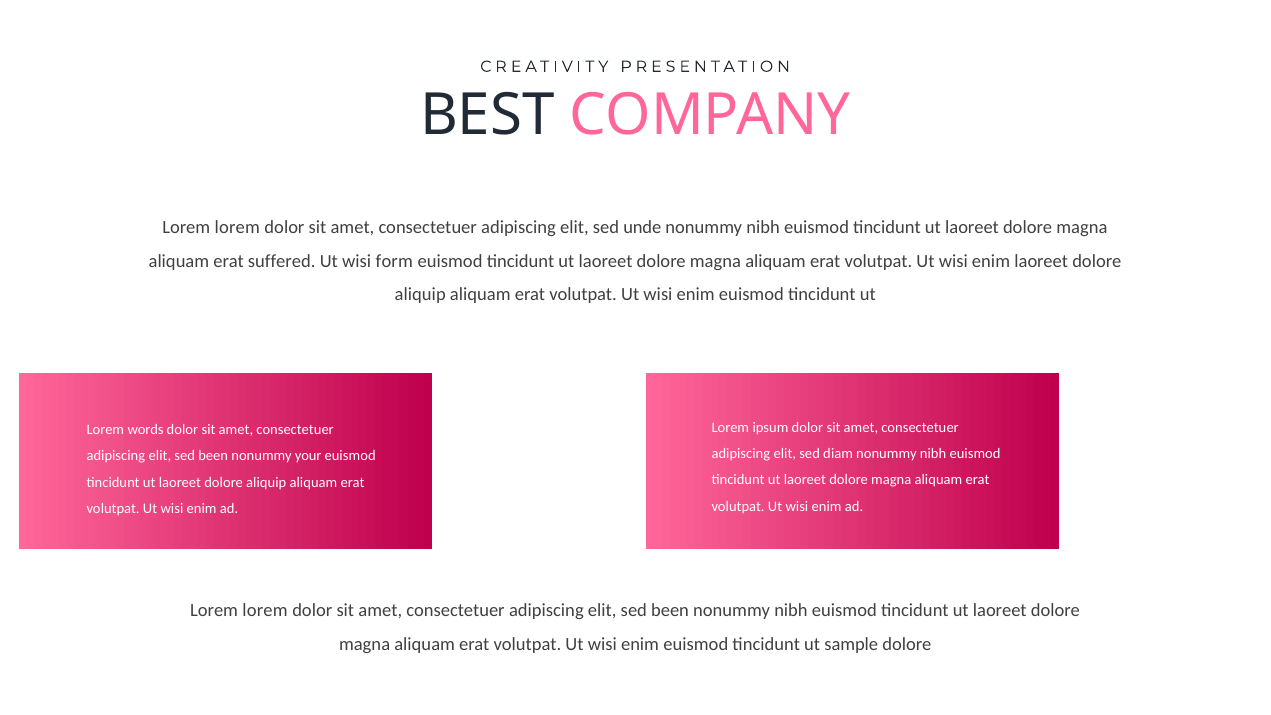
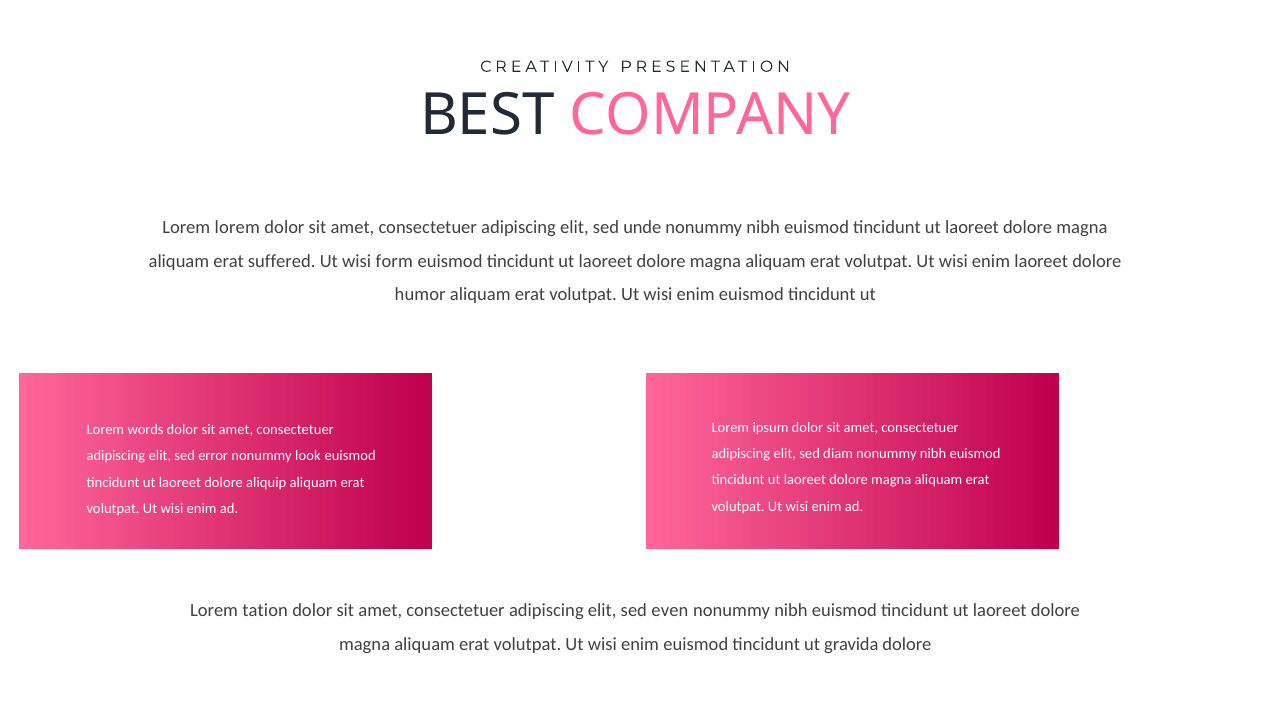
aliquip: aliquip -> humor (420, 295)
been: been -> error (213, 456)
your: your -> look (308, 456)
lorem: lorem -> tation (265, 611)
been: been -> even (670, 611)
sample: sample -> gravida (851, 644)
